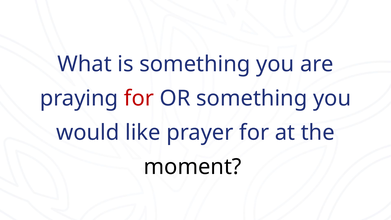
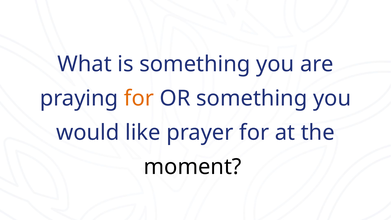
for colour: red -> orange (139, 98)
